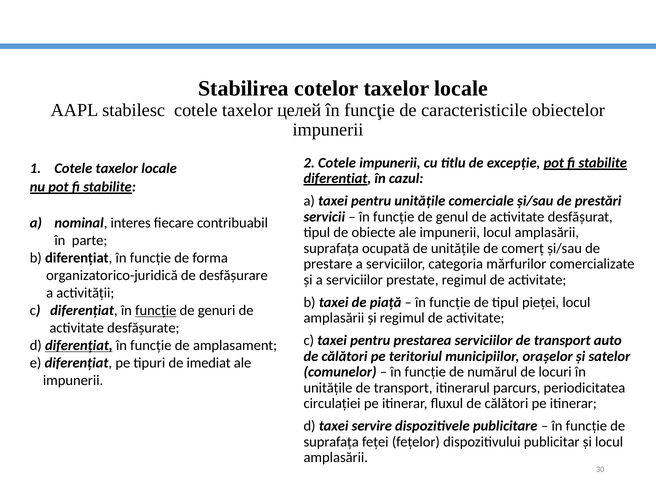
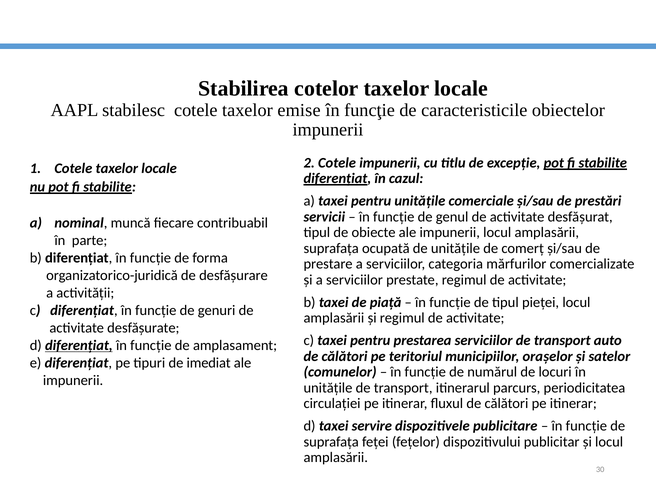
целей: целей -> emise (299, 110)
interes: interes -> muncă (131, 223)
funcţie underline: present -> none (156, 311)
